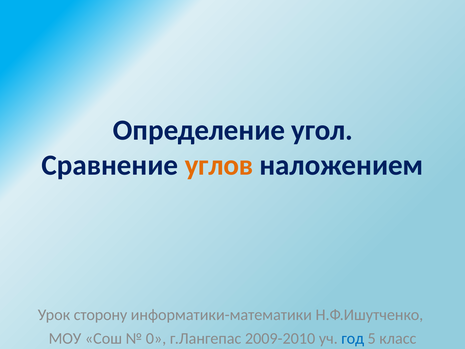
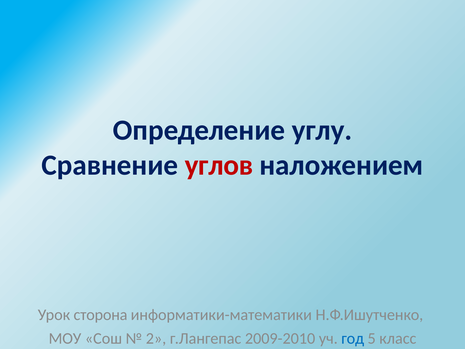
угол: угол -> углу (322, 130)
углов colour: orange -> red (219, 165)
сторону: сторону -> сторона (100, 315)
0: 0 -> 2 (156, 338)
